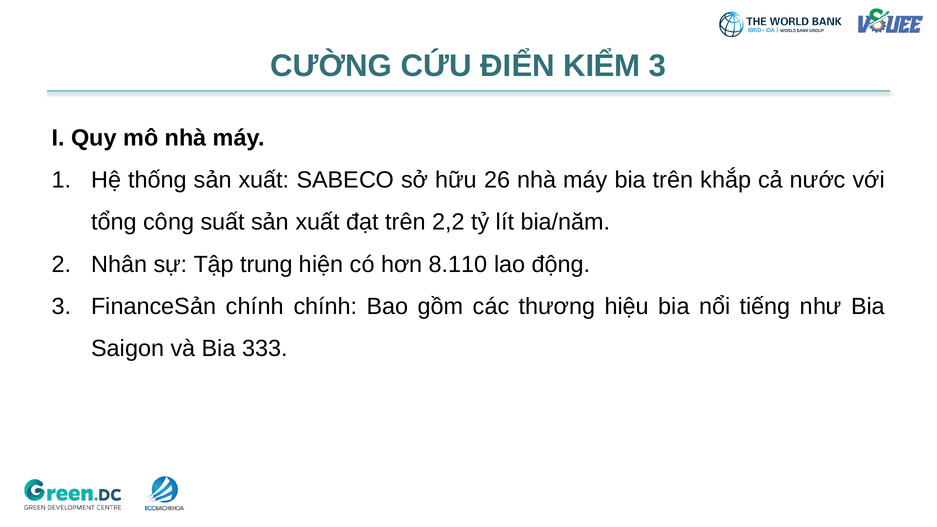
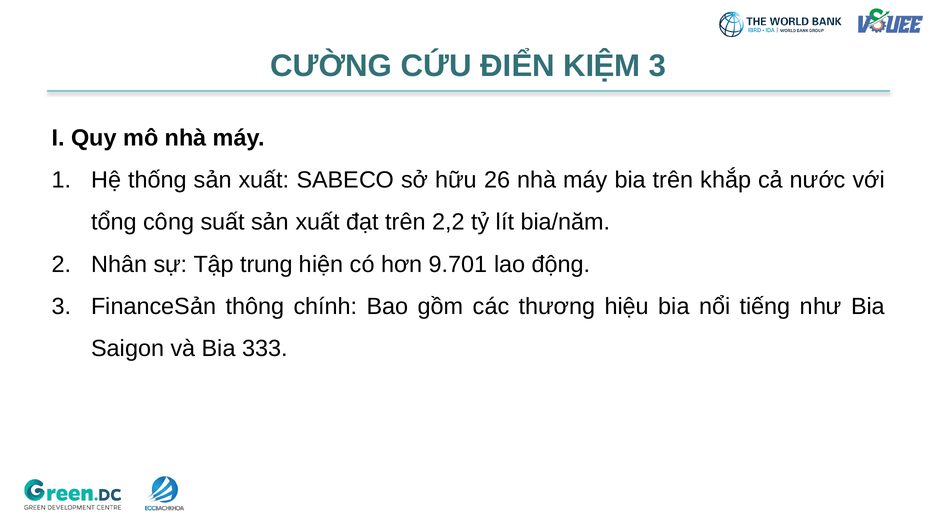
KIỂM: KIỂM -> KIỆM (602, 66)
8.110: 8.110 -> 9.701 (458, 264)
FinanceSản chính: chính -> thông (255, 307)
